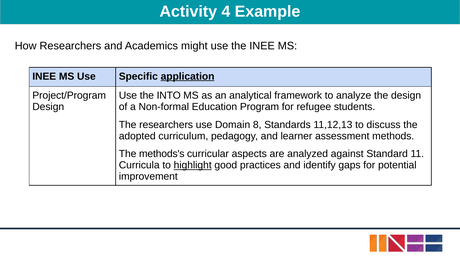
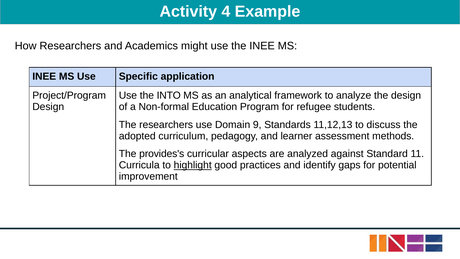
application underline: present -> none (188, 76)
8: 8 -> 9 (257, 125)
methods's: methods's -> provides's (162, 154)
